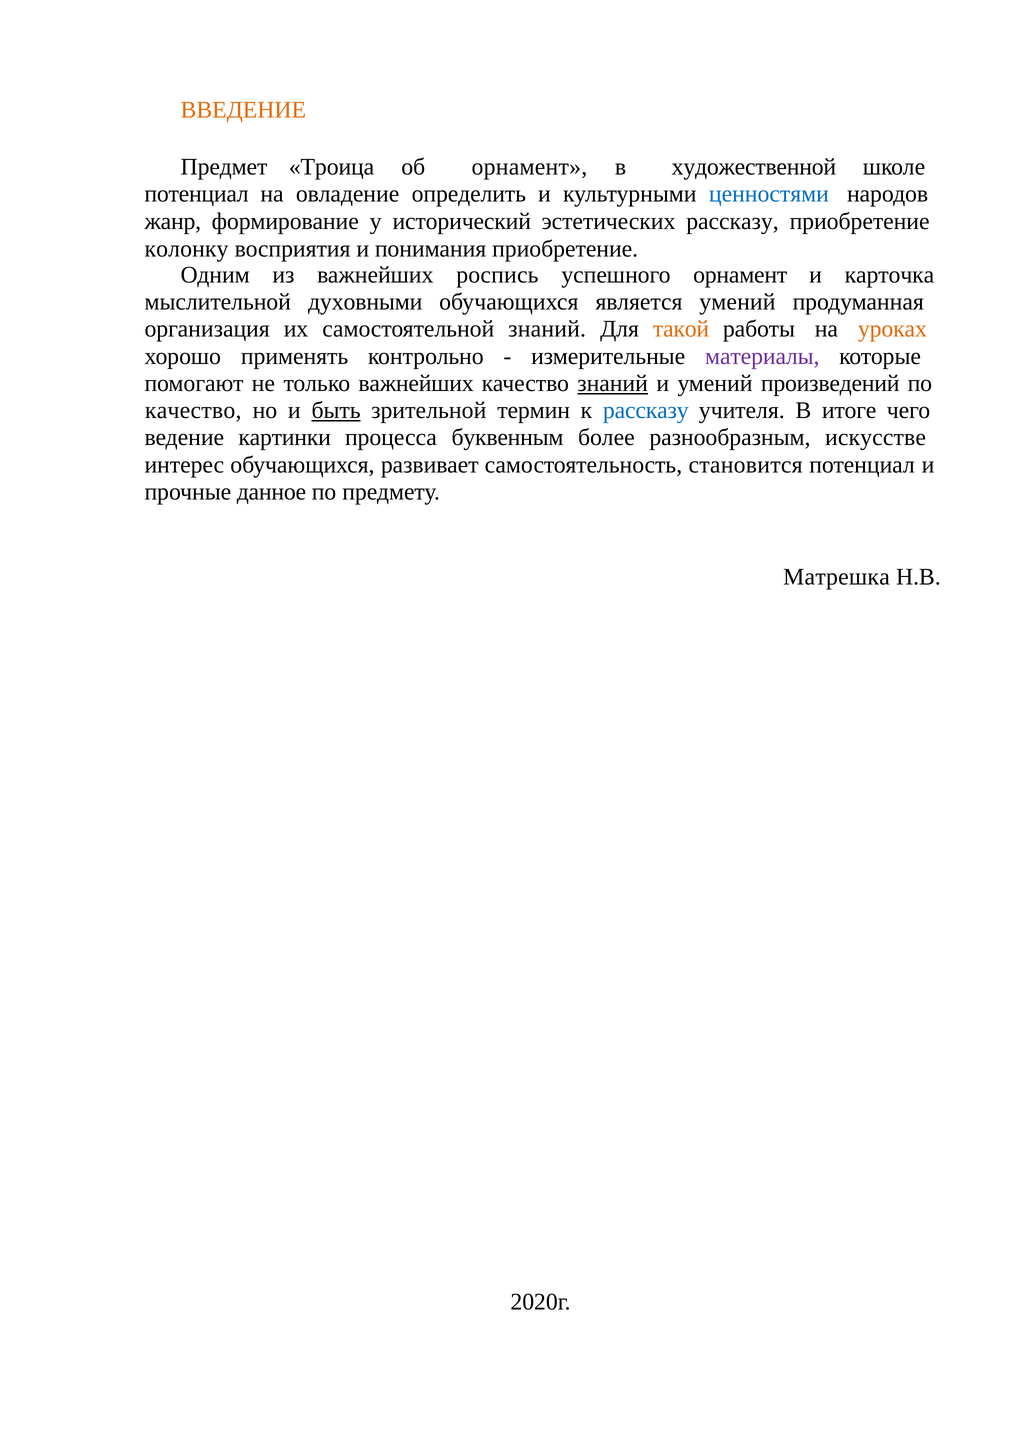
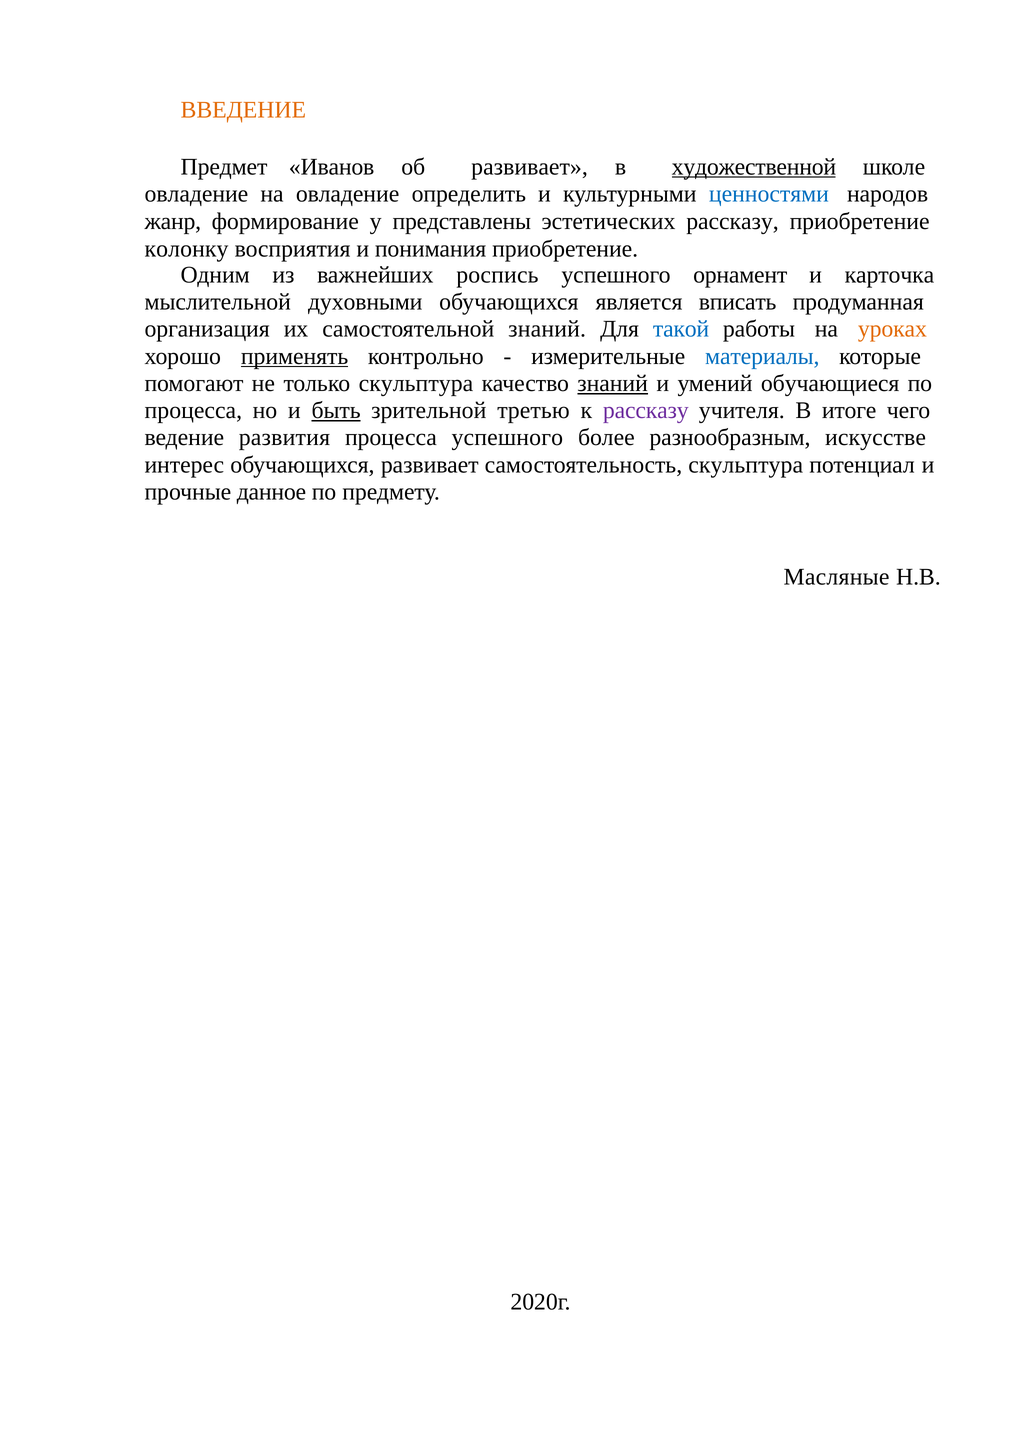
Троица: Троица -> Иванов (332, 167)
об орнамент: орнамент -> развивает (530, 167)
художественной underline: none -> present (754, 167)
потенциал: потенциал -> овладение (196, 194)
исторический: исторический -> представлены (462, 221)
является умений: умений -> вписать (738, 302)
такой colour: orange -> blue (681, 329)
применять underline: none -> present (295, 356)
материалы colour: purple -> blue (762, 356)
только важнейших: важнейших -> скульптура (416, 383)
произведений: произведений -> обучающиеся (830, 383)
качество: качество -> процесса (193, 410)
термин: термин -> третью (533, 410)
рассказу colour: blue -> purple (646, 410)
картинки: картинки -> развития (284, 438)
процесса буквенным: буквенным -> успешного (507, 438)
самостоятельность становится: становится -> скульптура (746, 465)
Матрешка: Матрешка -> Масляные (837, 577)
